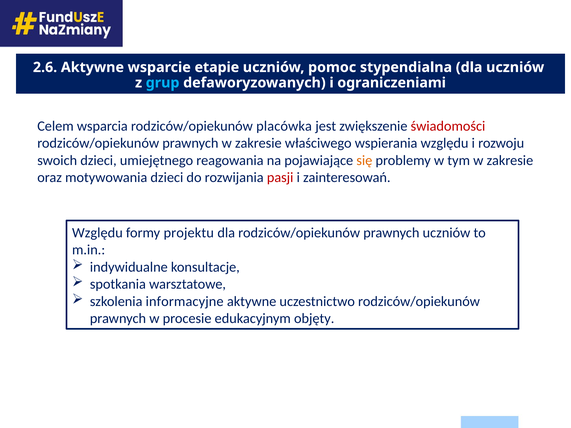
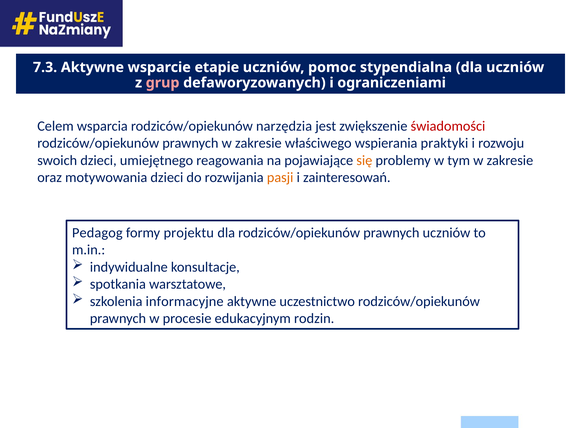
2.6: 2.6 -> 7.3 (45, 67)
grup colour: light blue -> pink (163, 83)
placówka: placówka -> narzędzia (284, 126)
wspierania względu: względu -> praktyki (444, 143)
pasji colour: red -> orange (280, 178)
Względu: Względu -> Pedagog (97, 233)
objęty: objęty -> rodzin (314, 319)
